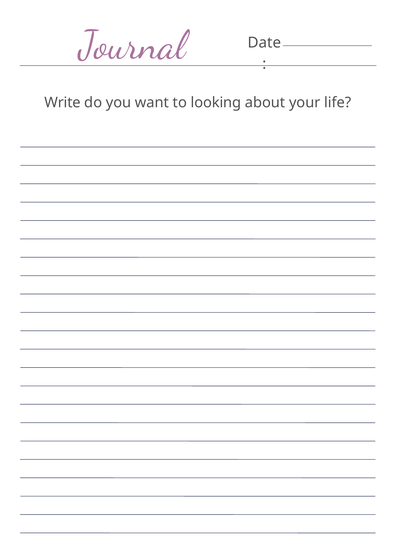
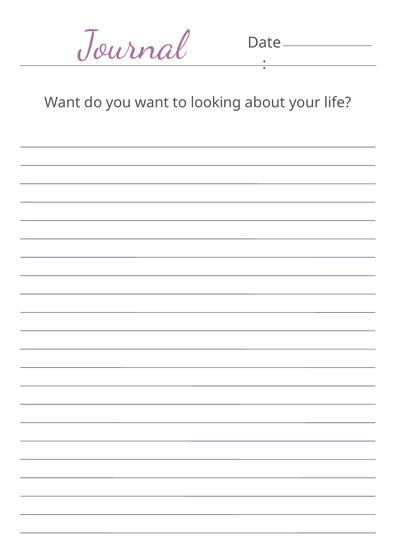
Write: Write -> Want (62, 103)
